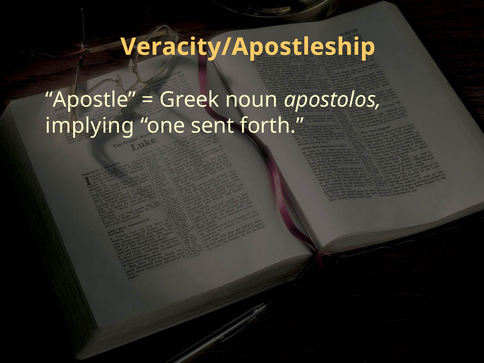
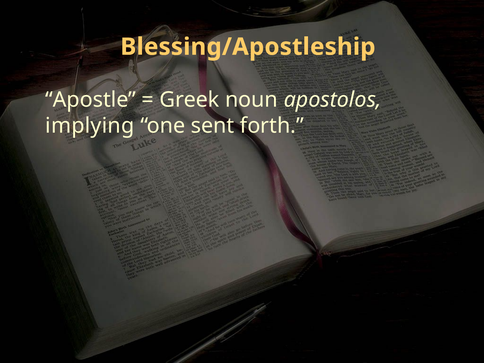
Veracity/Apostleship: Veracity/Apostleship -> Blessing/Apostleship (248, 47)
